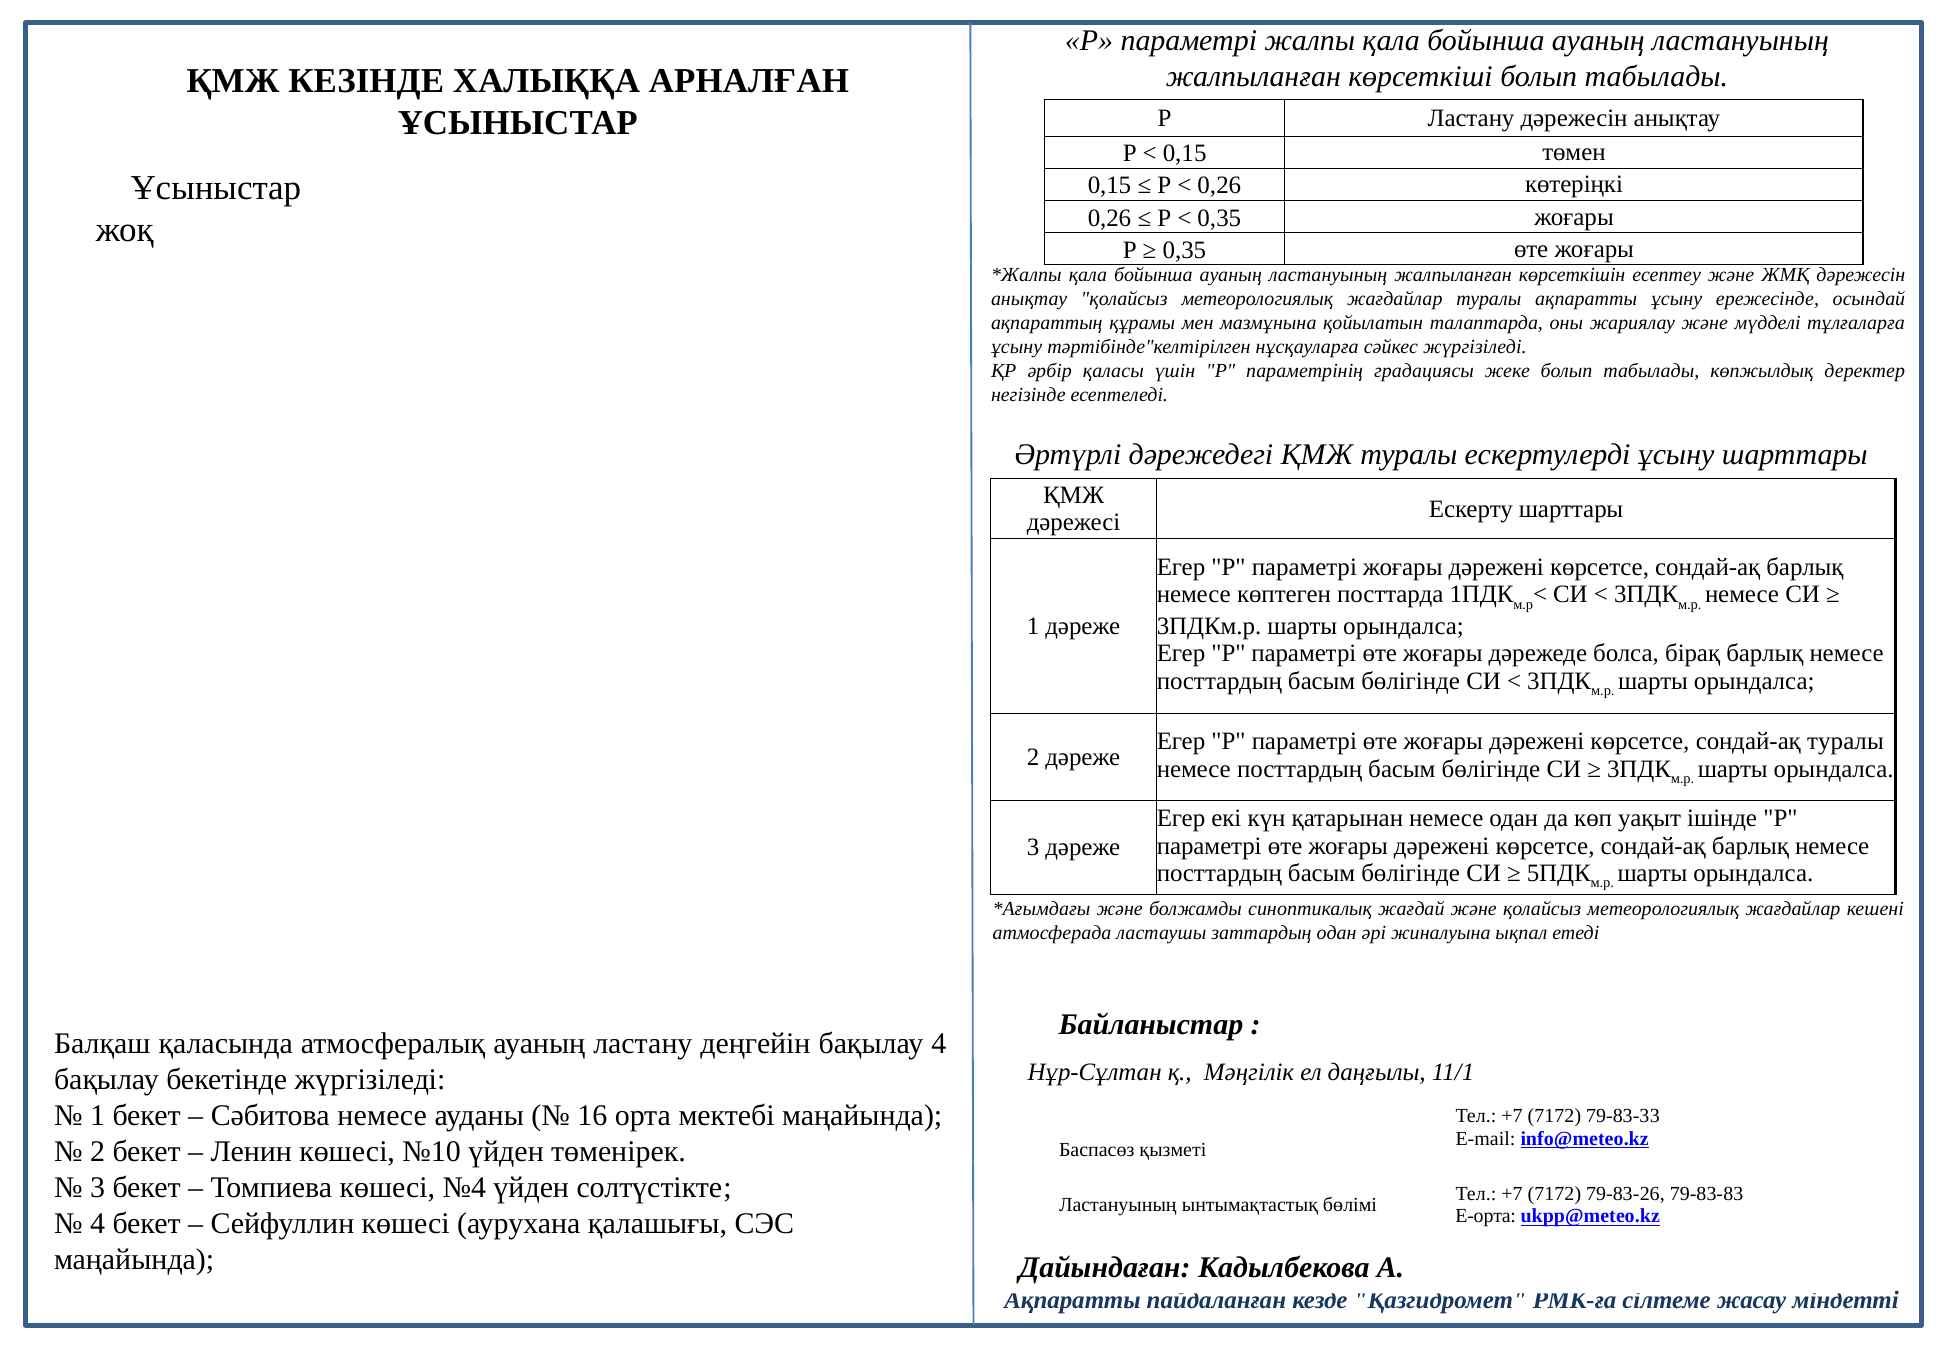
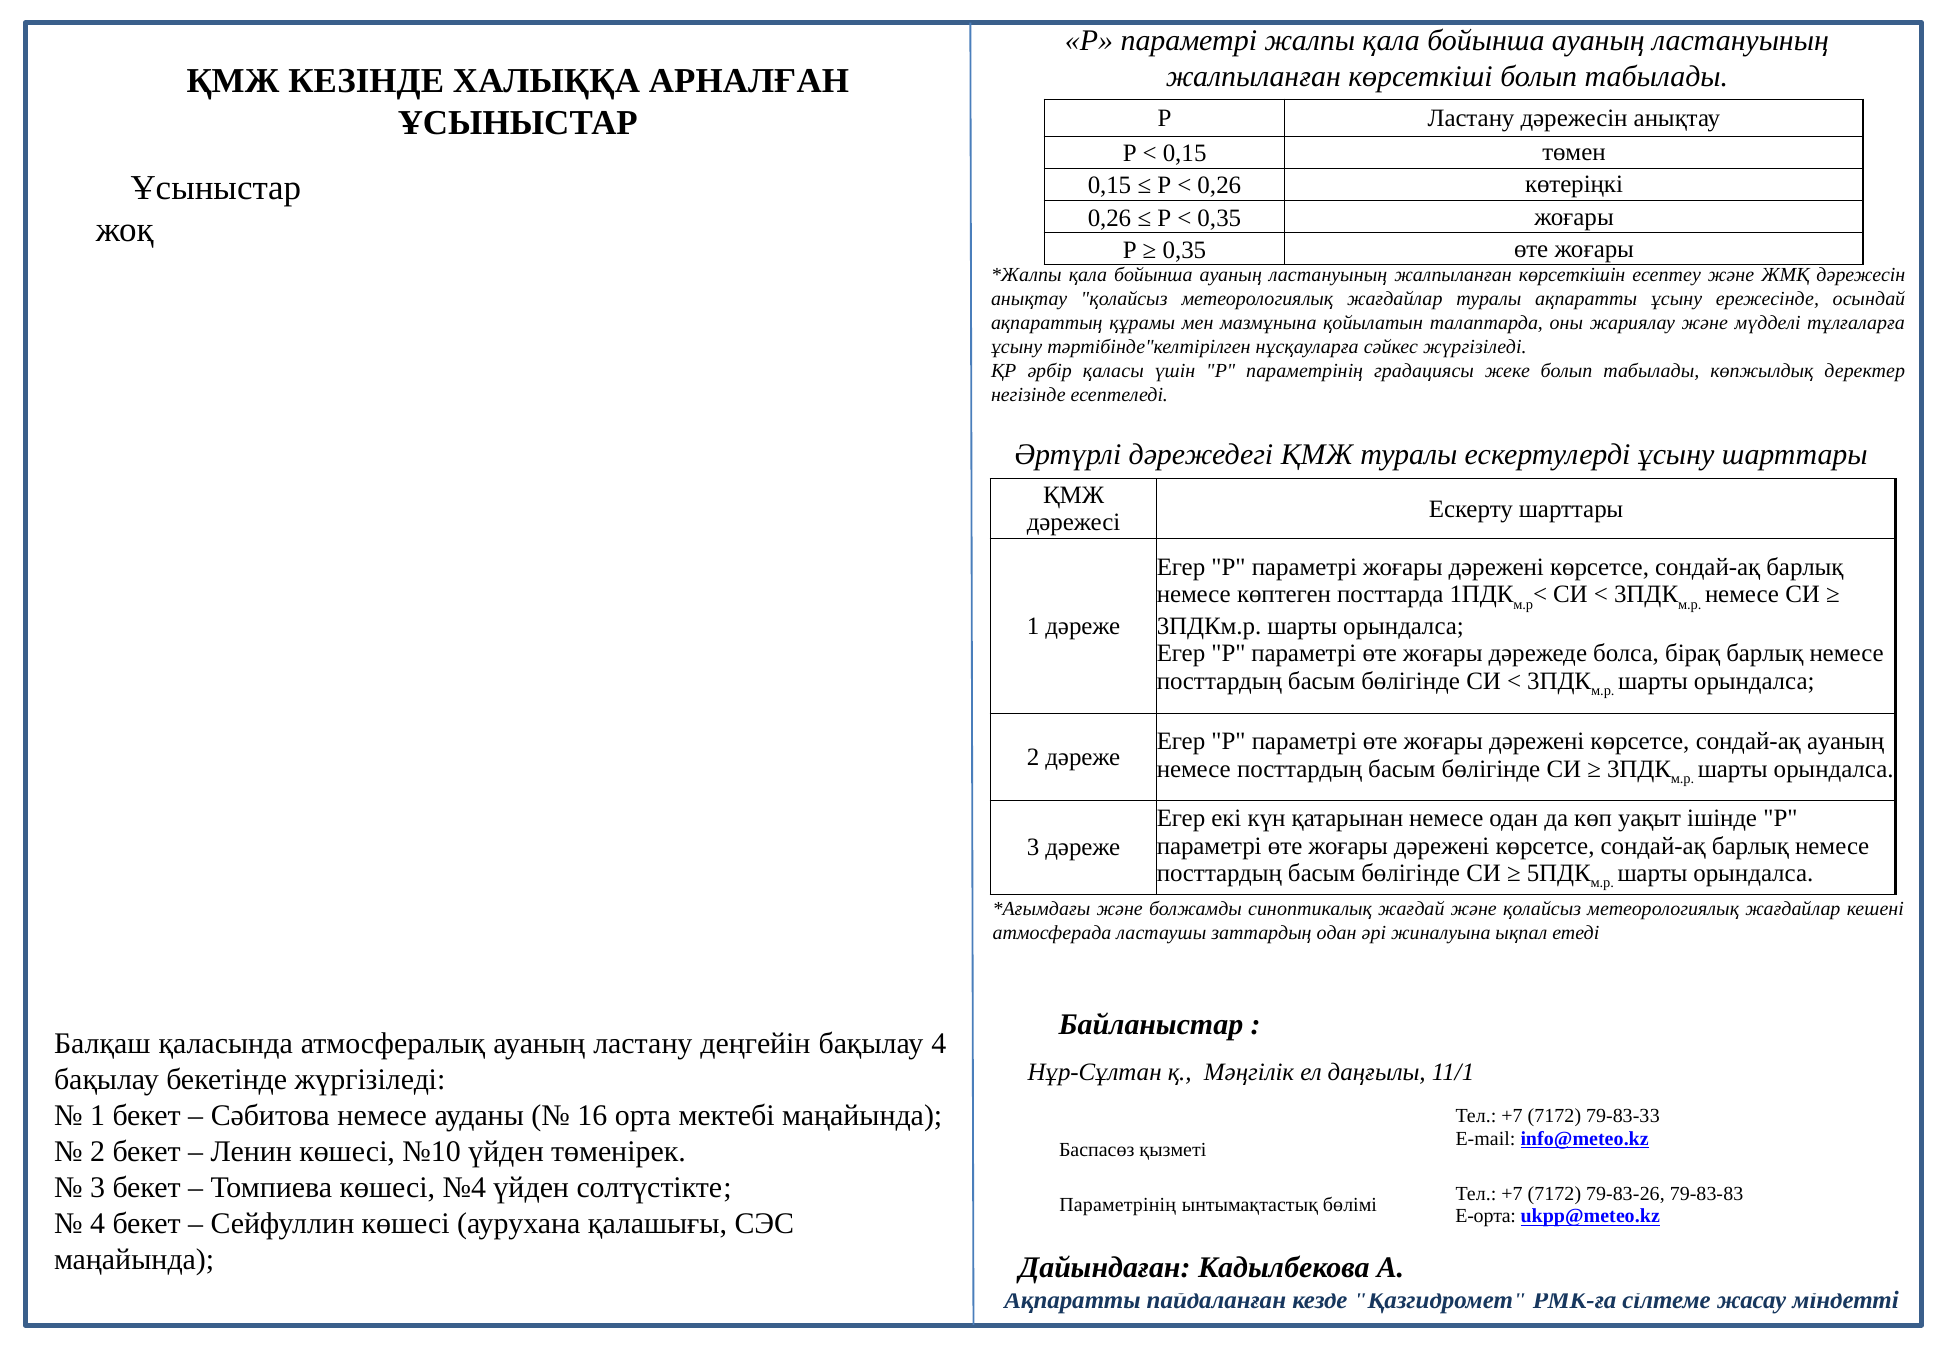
сондай-ақ туралы: туралы -> ауаның (1846, 741)
Ластануының: Ластануының -> Параметрінің (1118, 1205)
